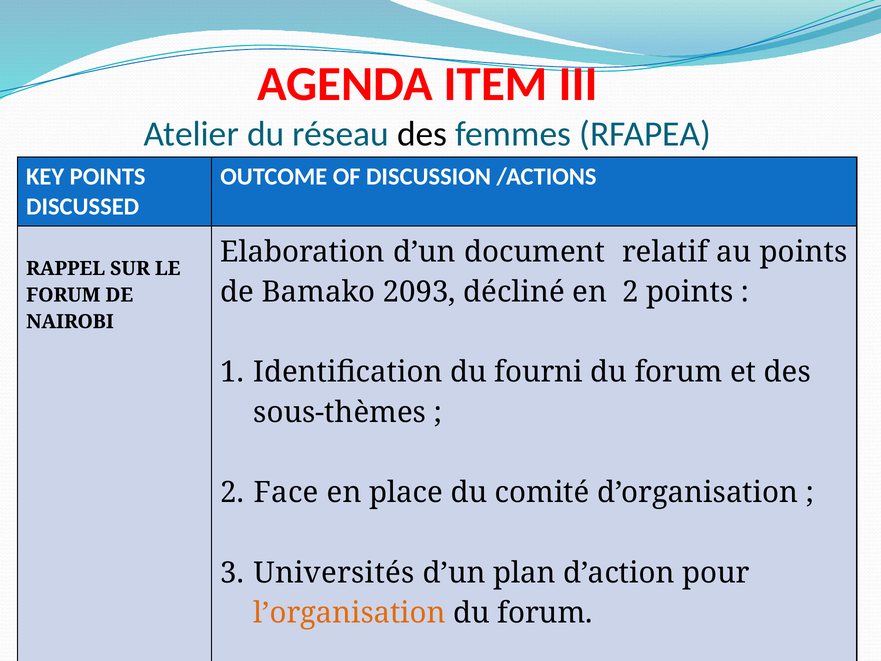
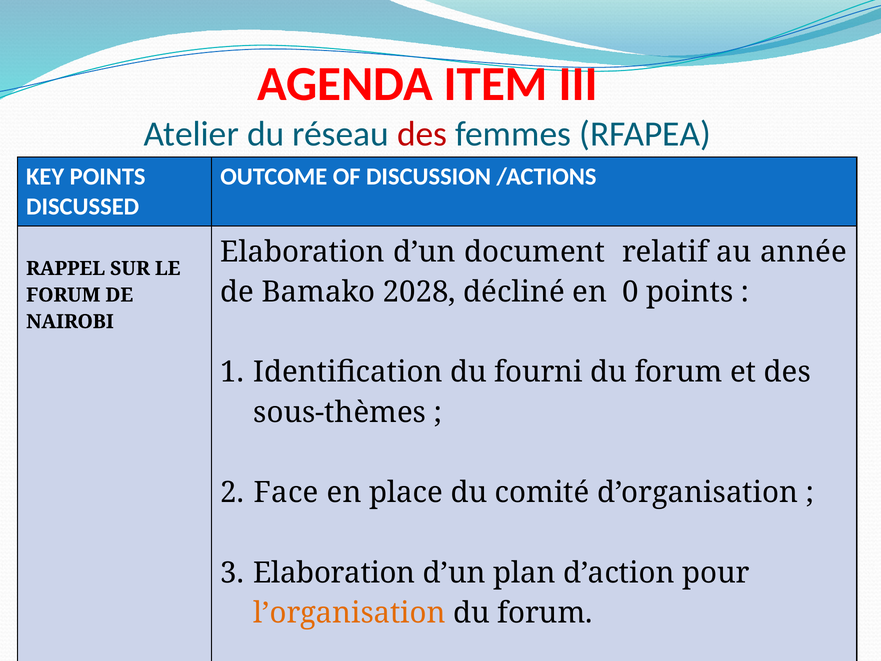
des colour: black -> red (422, 134)
au points: points -> année (804, 252)
2093: 2093 -> 2028 (419, 292)
en 2: 2 -> 0 (631, 292)
3 Universités: Universités -> Elaboration (334, 573)
